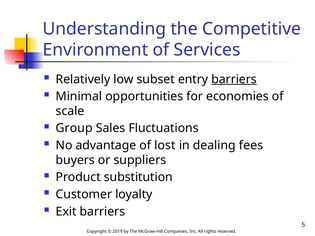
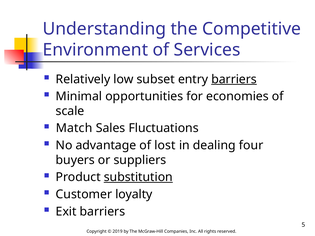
Group: Group -> Match (74, 128)
fees: fees -> four (251, 146)
substitution underline: none -> present (138, 177)
